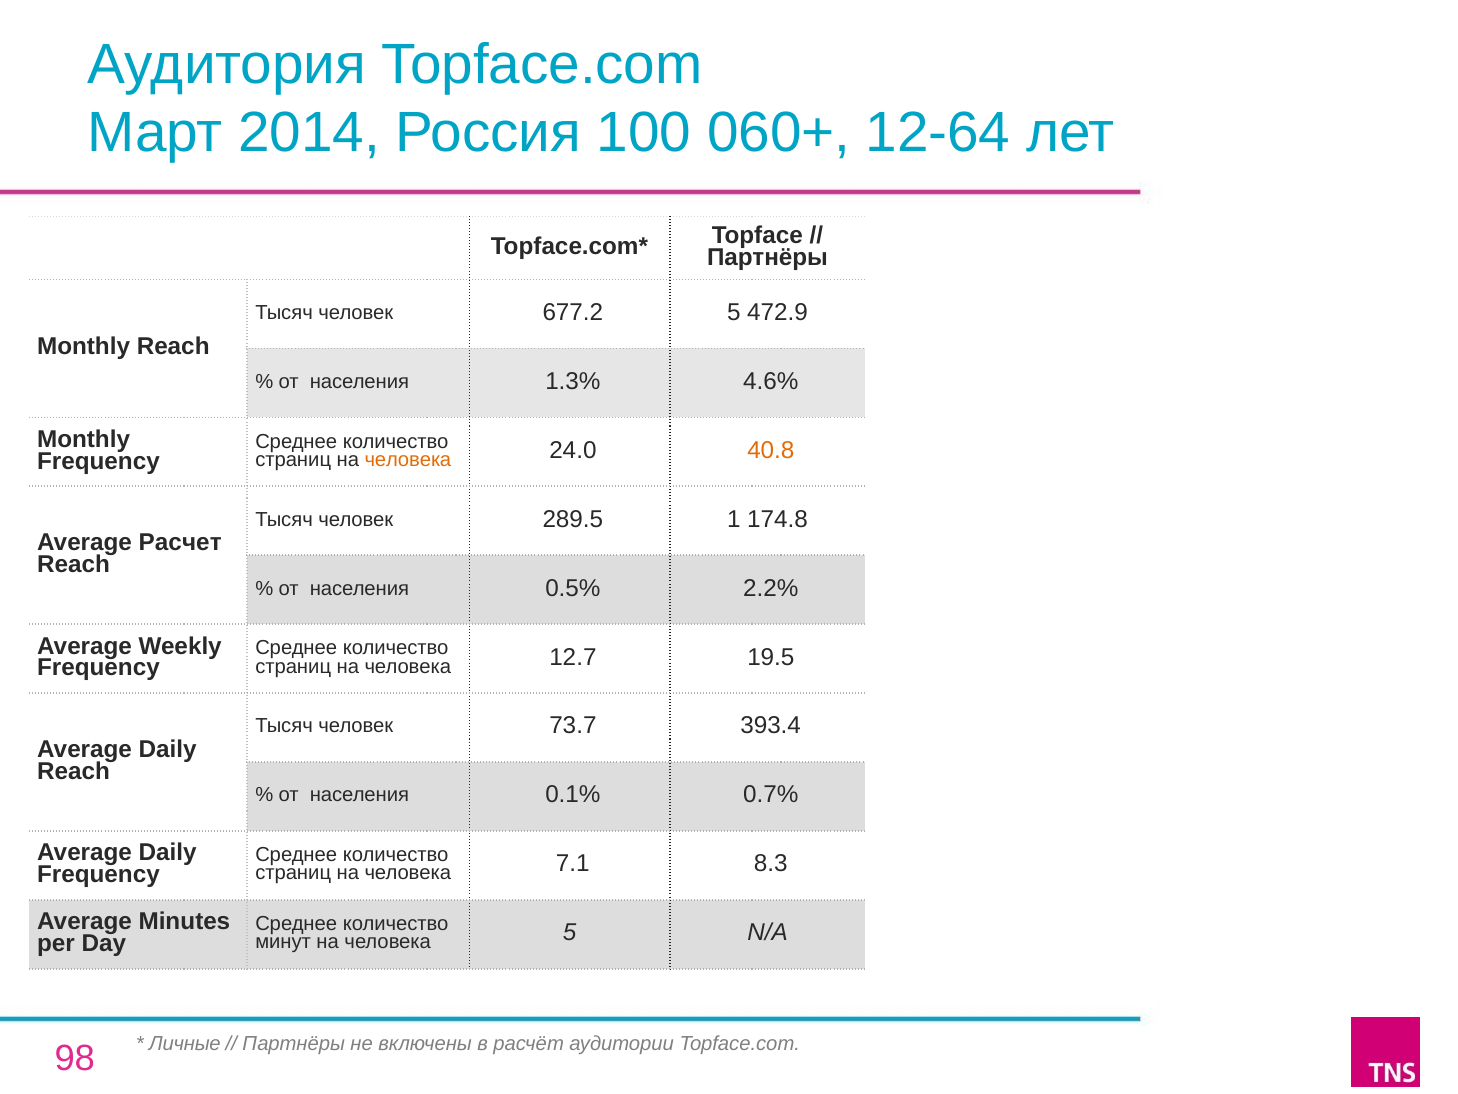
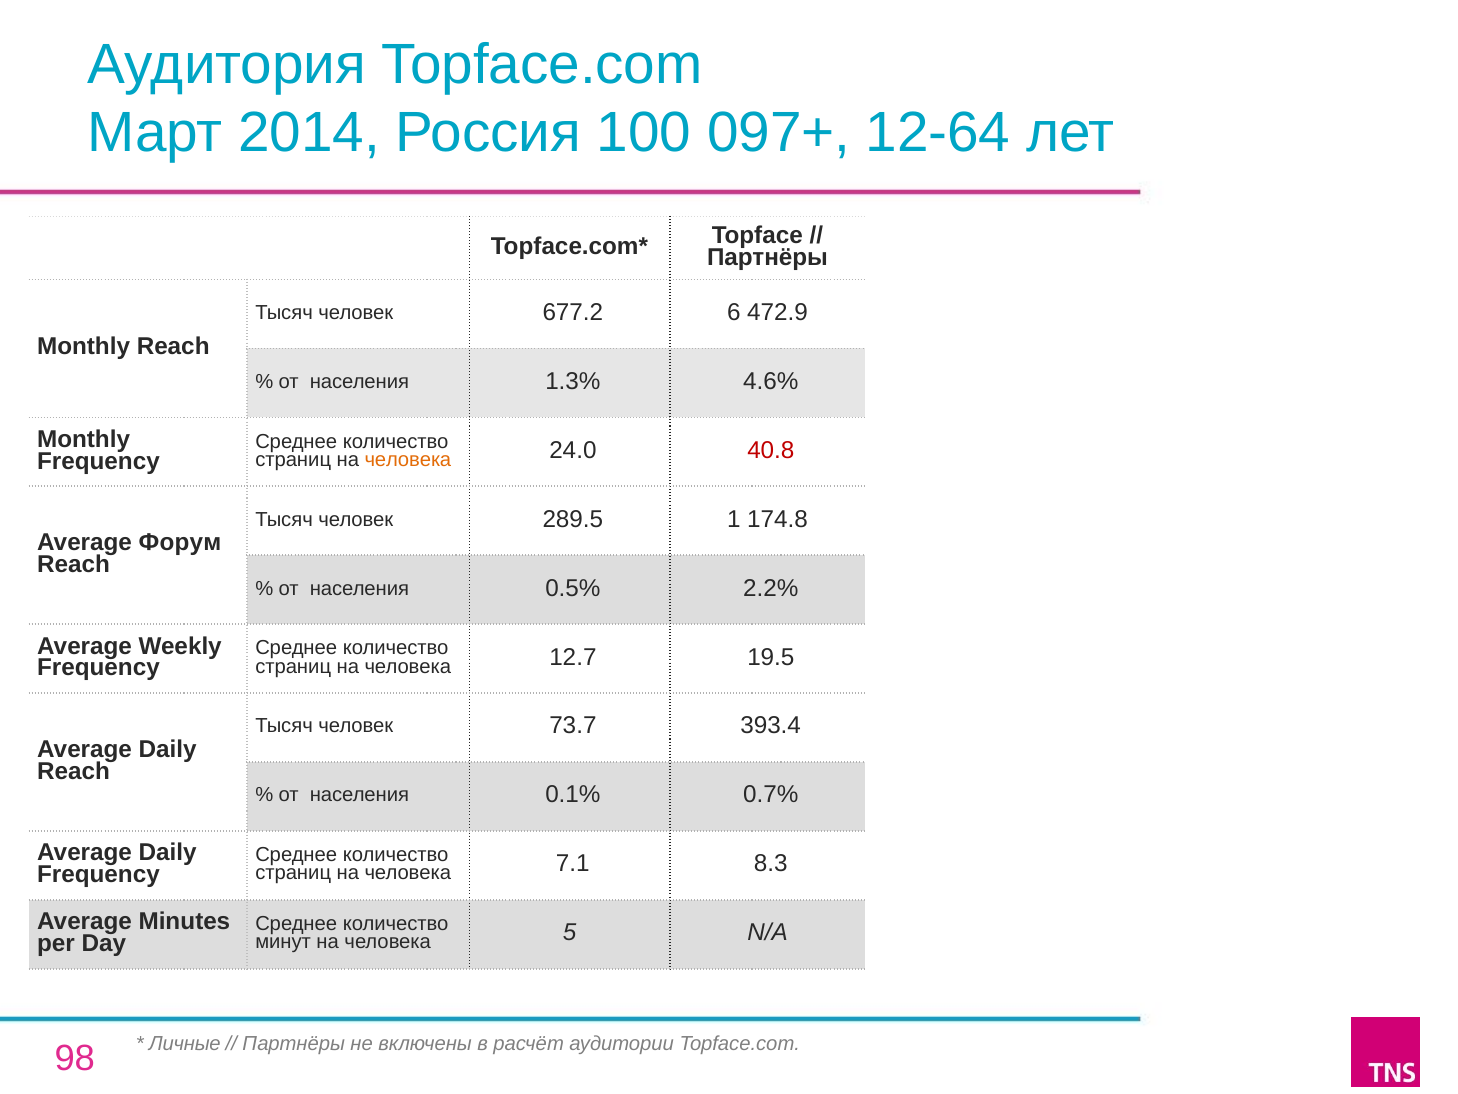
060+: 060+ -> 097+ (779, 133)
677.2 5: 5 -> 6 (734, 312)
40.8 colour: orange -> red (771, 450)
Расчет: Расчет -> Форум (180, 543)
